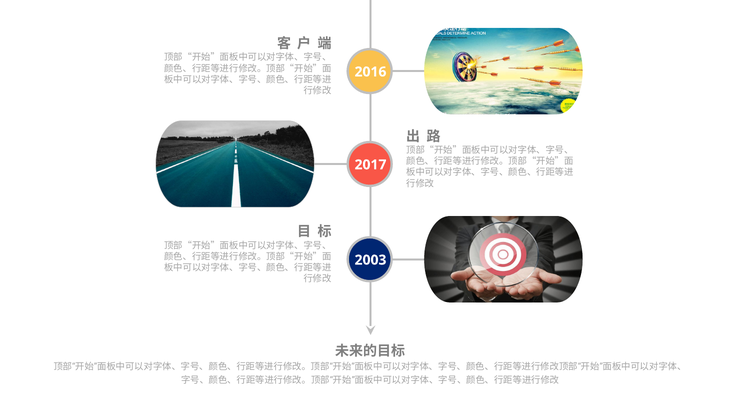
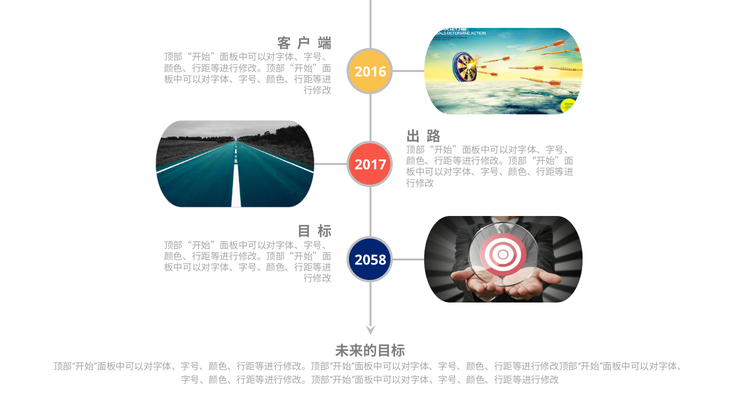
2003: 2003 -> 2058 (371, 260)
